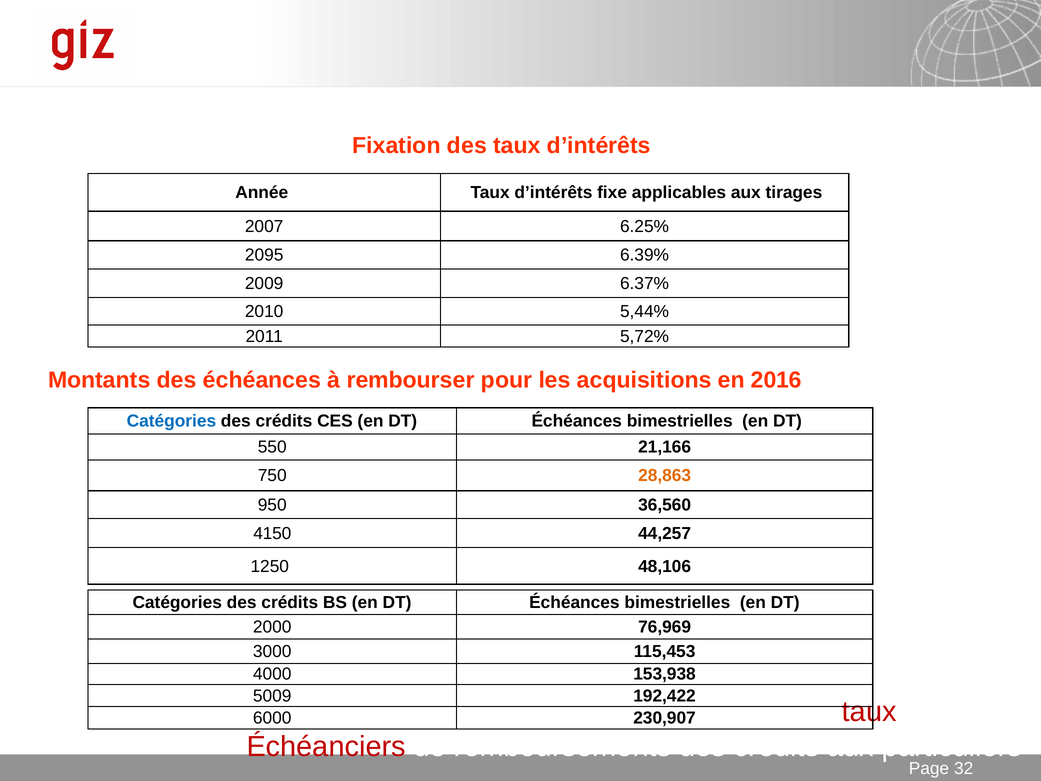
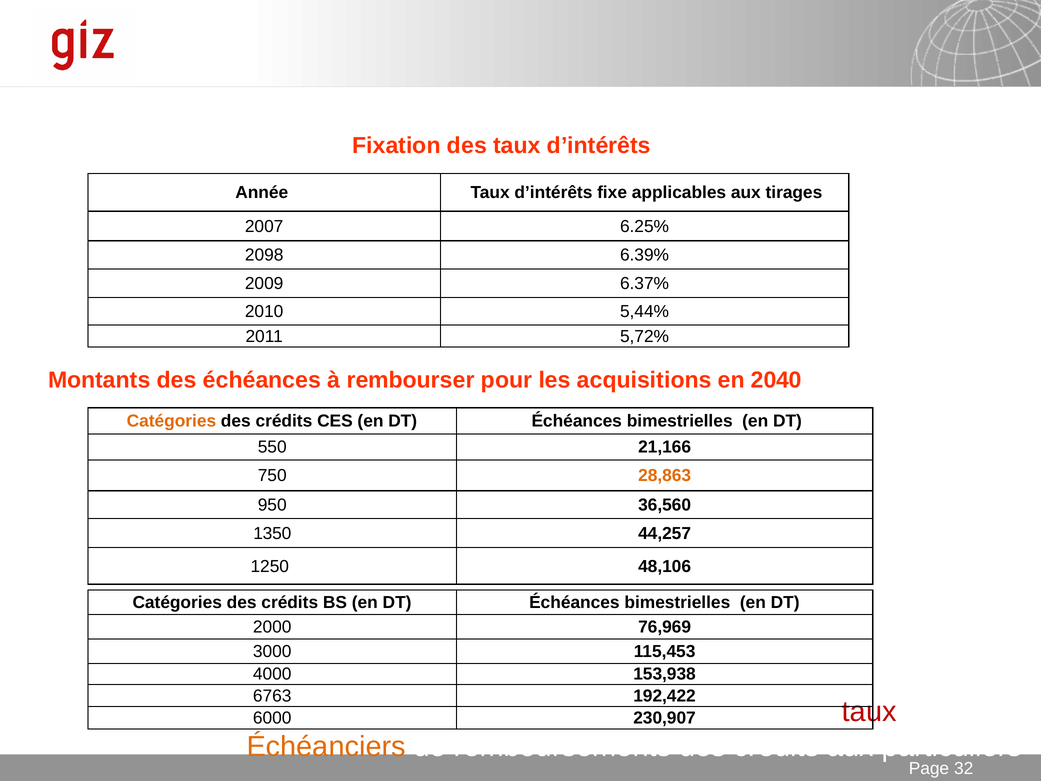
2095: 2095 -> 2098 (264, 255)
2016: 2016 -> 2040 (776, 380)
Catégories colour: blue -> orange (171, 421)
4150: 4150 -> 1350 (272, 533)
5009: 5009 -> 6763 (272, 696)
Échéanciers colour: red -> orange (326, 746)
